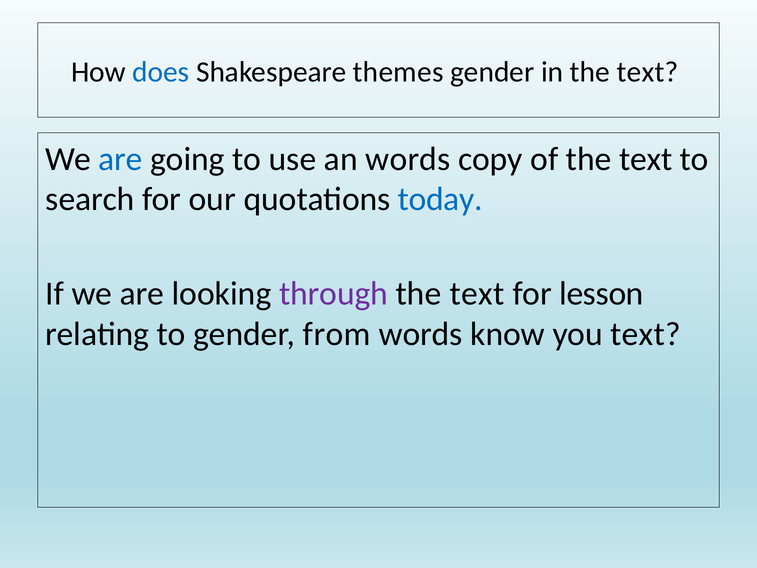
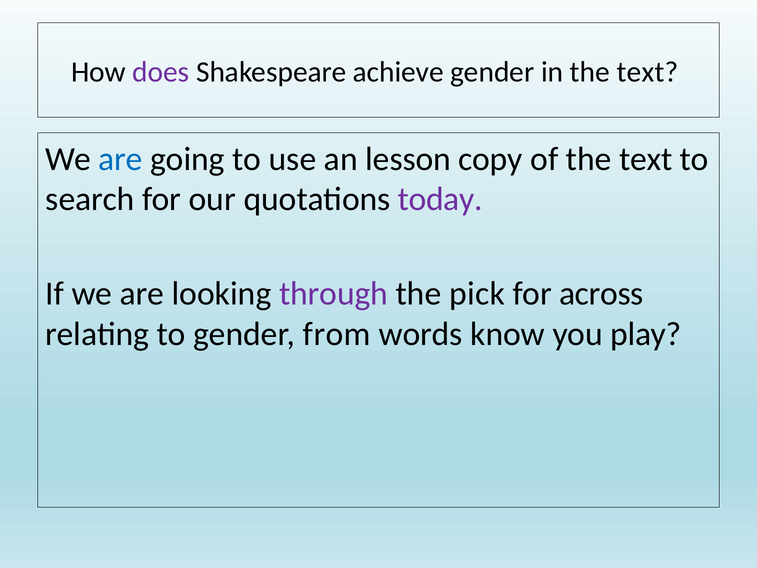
does colour: blue -> purple (161, 72)
themes: themes -> achieve (398, 72)
an words: words -> lesson (408, 159)
today colour: blue -> purple (440, 199)
text: text -> pick (477, 294)
lesson: lesson -> across (601, 294)
you text: text -> play (646, 334)
